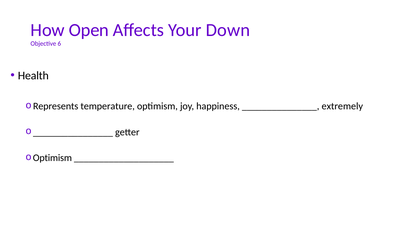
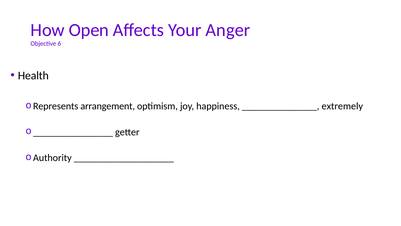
Down: Down -> Anger (228, 30)
temperature: temperature -> arrangement (108, 106)
Optimism: Optimism -> Authority (52, 158)
